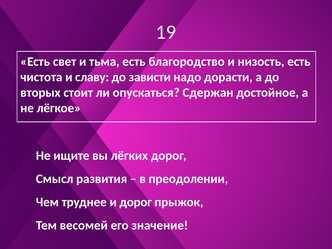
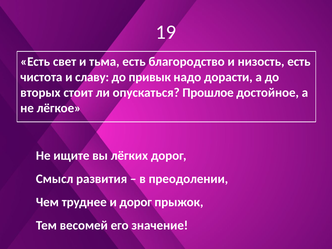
зависти: зависти -> привык (150, 77)
Сдержан: Сдержан -> Прошлое (208, 93)
